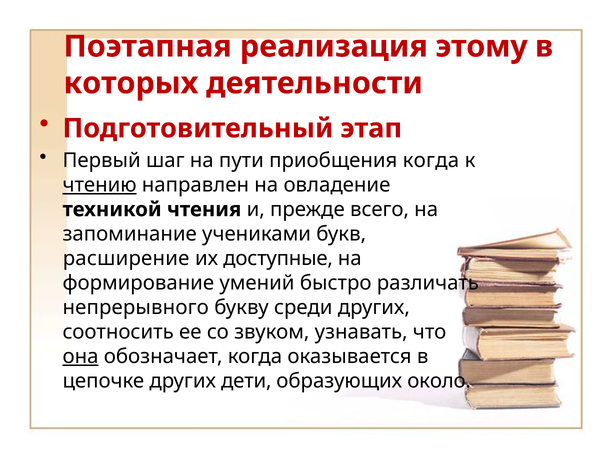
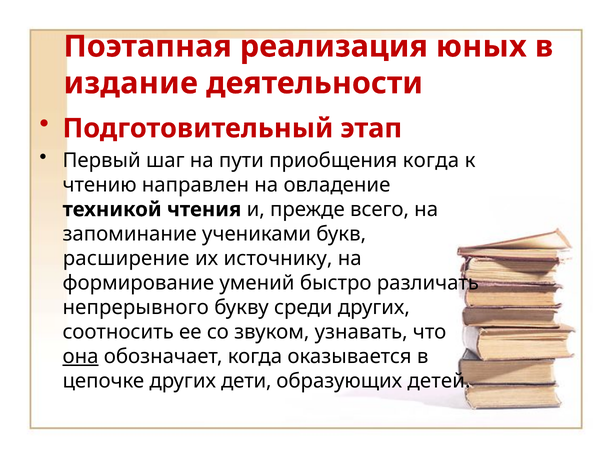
этому: этому -> юных (481, 47)
которых: которых -> издание (131, 83)
чтению underline: present -> none (100, 185)
доступные: доступные -> источнику (278, 258)
около: около -> детей (439, 381)
